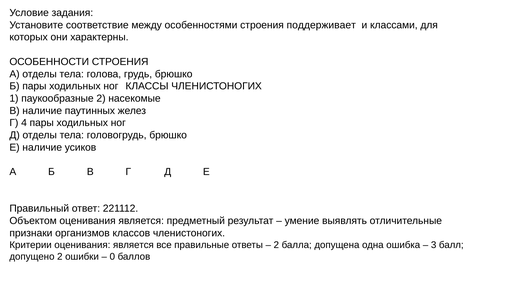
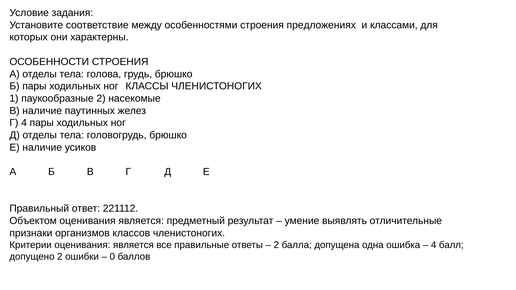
поддерживает: поддерживает -> предложениях (321, 25)
3: 3 -> 4 (434, 245)
